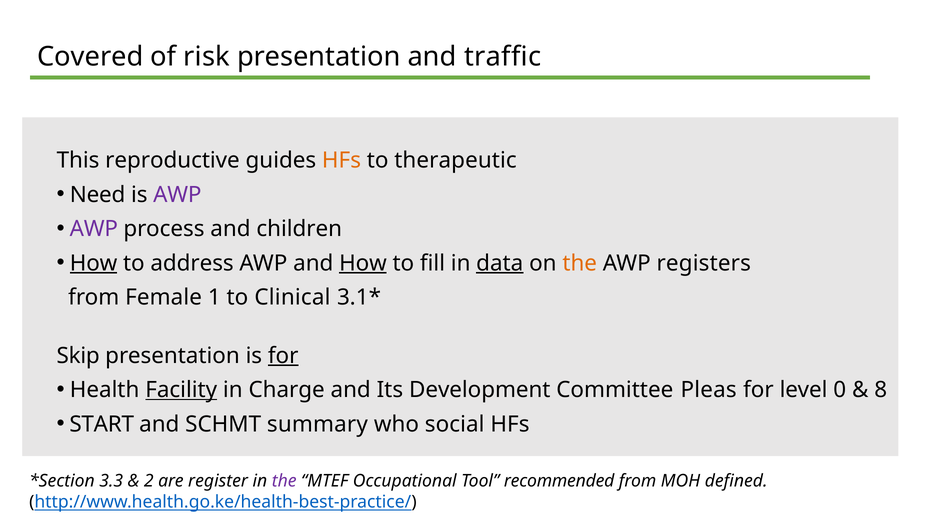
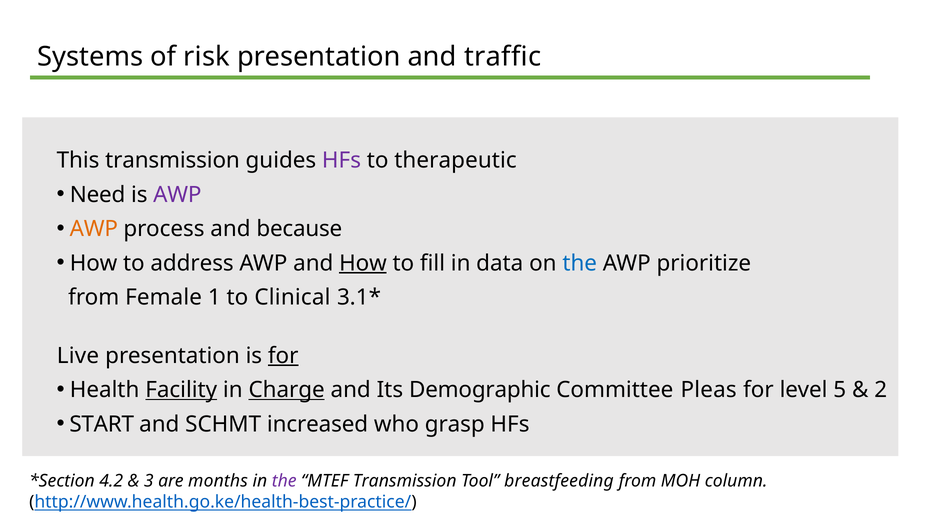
Covered: Covered -> Systems (90, 57)
This reproductive: reproductive -> transmission (173, 160)
HFs colour: orange -> purple (341, 160)
AWP colour: purple -> orange (94, 229)
children: children -> because (299, 229)
How underline: present -> none (94, 263)
data underline: present -> none (500, 263)
the colour: orange -> blue (580, 263)
registers: registers -> prioritize (704, 263)
Skip: Skip -> Live (78, 355)
Charge underline: none -> present (287, 389)
Development: Development -> Demographic (480, 389)
0: 0 -> 5 (840, 389)
8: 8 -> 2 (881, 389)
summary: summary -> increased (318, 424)
social: social -> grasp (455, 424)
3.3: 3.3 -> 4.2 (111, 480)
2: 2 -> 3 (149, 480)
register: register -> months (218, 480)
MTEF Occupational: Occupational -> Transmission (405, 480)
recommended: recommended -> breastfeeding (559, 480)
defined: defined -> column (736, 480)
